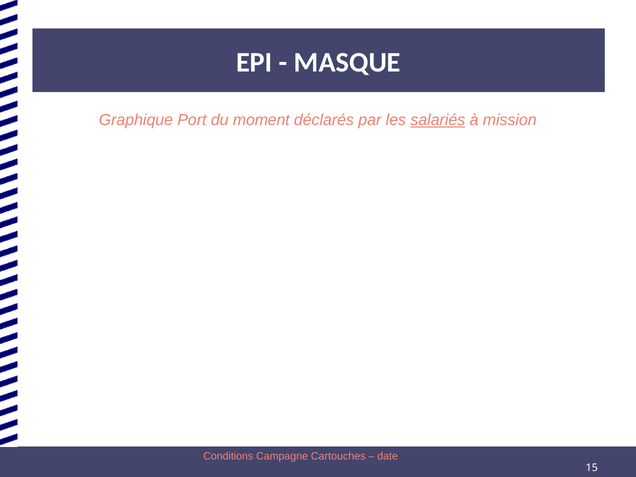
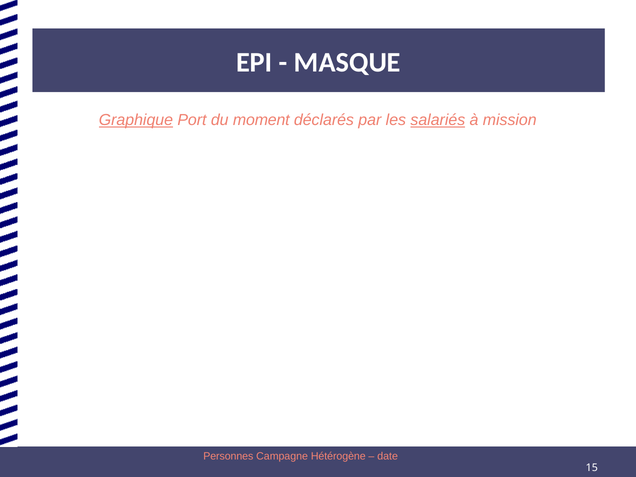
Graphique underline: none -> present (136, 120)
Conditions: Conditions -> Personnes (228, 456)
Cartouches: Cartouches -> Hétérogène (338, 456)
